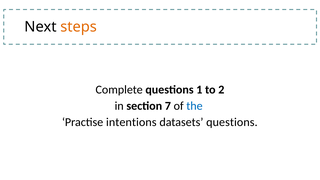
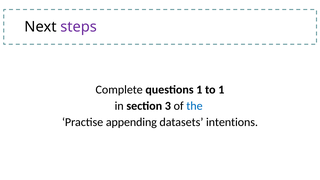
steps colour: orange -> purple (79, 27)
to 2: 2 -> 1 (221, 90)
7: 7 -> 3 (168, 106)
intentions: intentions -> appending (131, 122)
datasets questions: questions -> intentions (232, 122)
